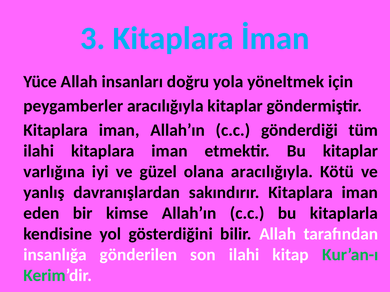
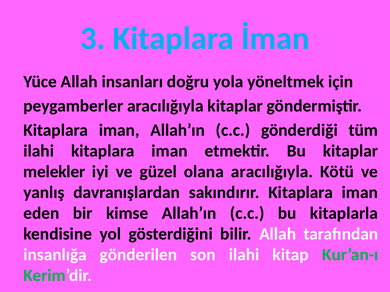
varlığına: varlığına -> melekler (54, 172)
